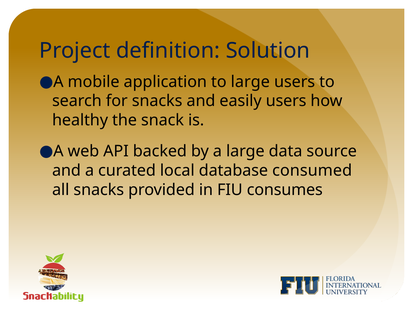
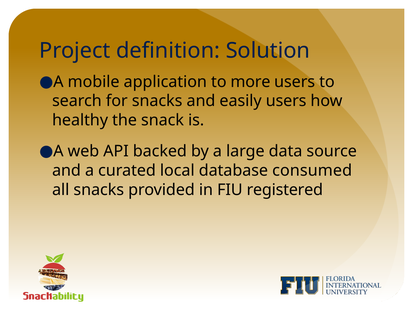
to large: large -> more (250, 82)
consumes: consumes -> registered (285, 190)
